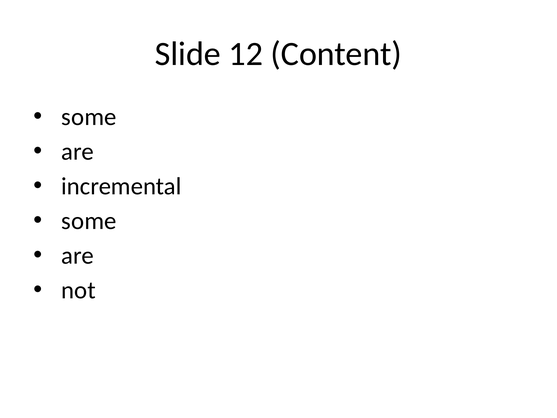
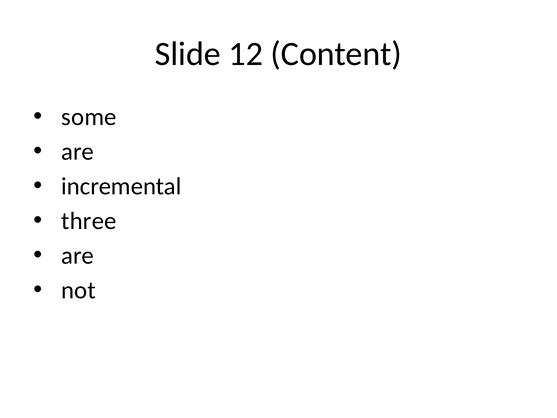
some: some -> three (89, 221)
